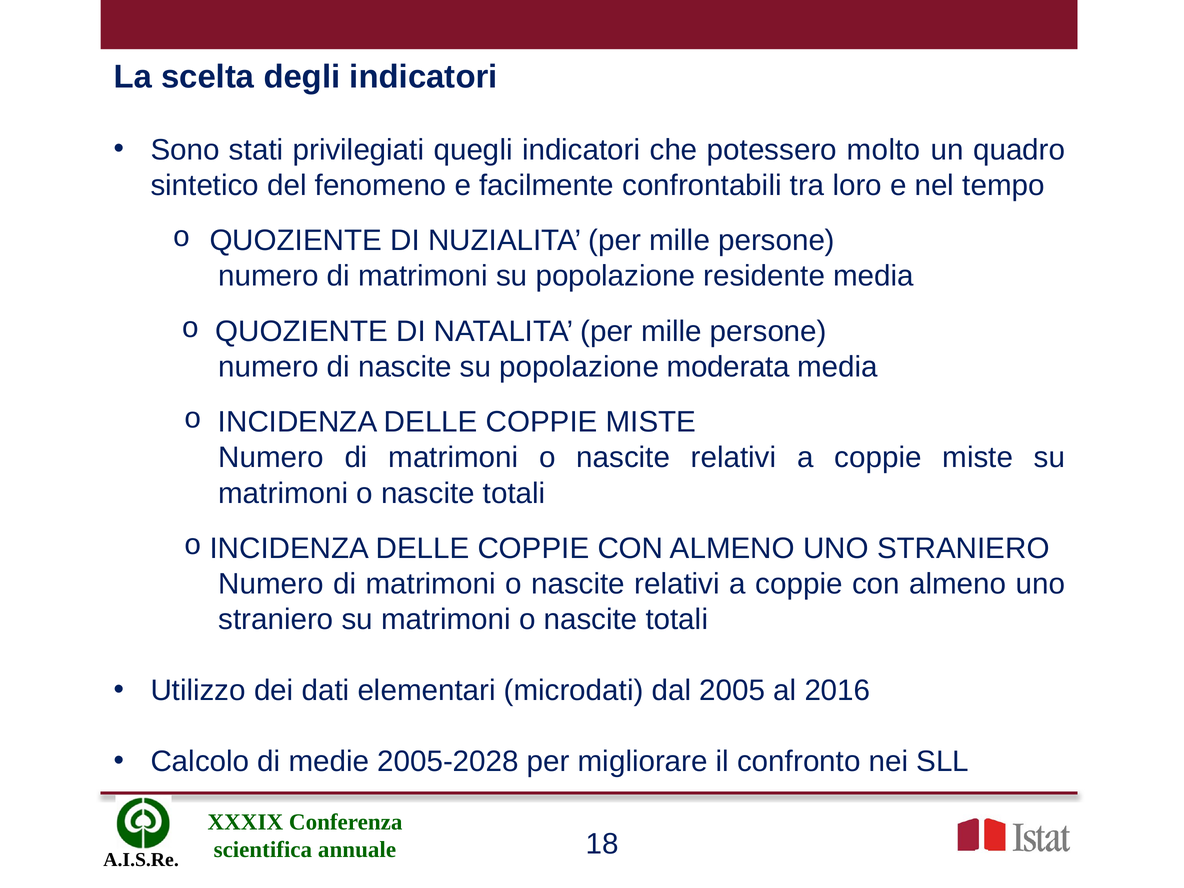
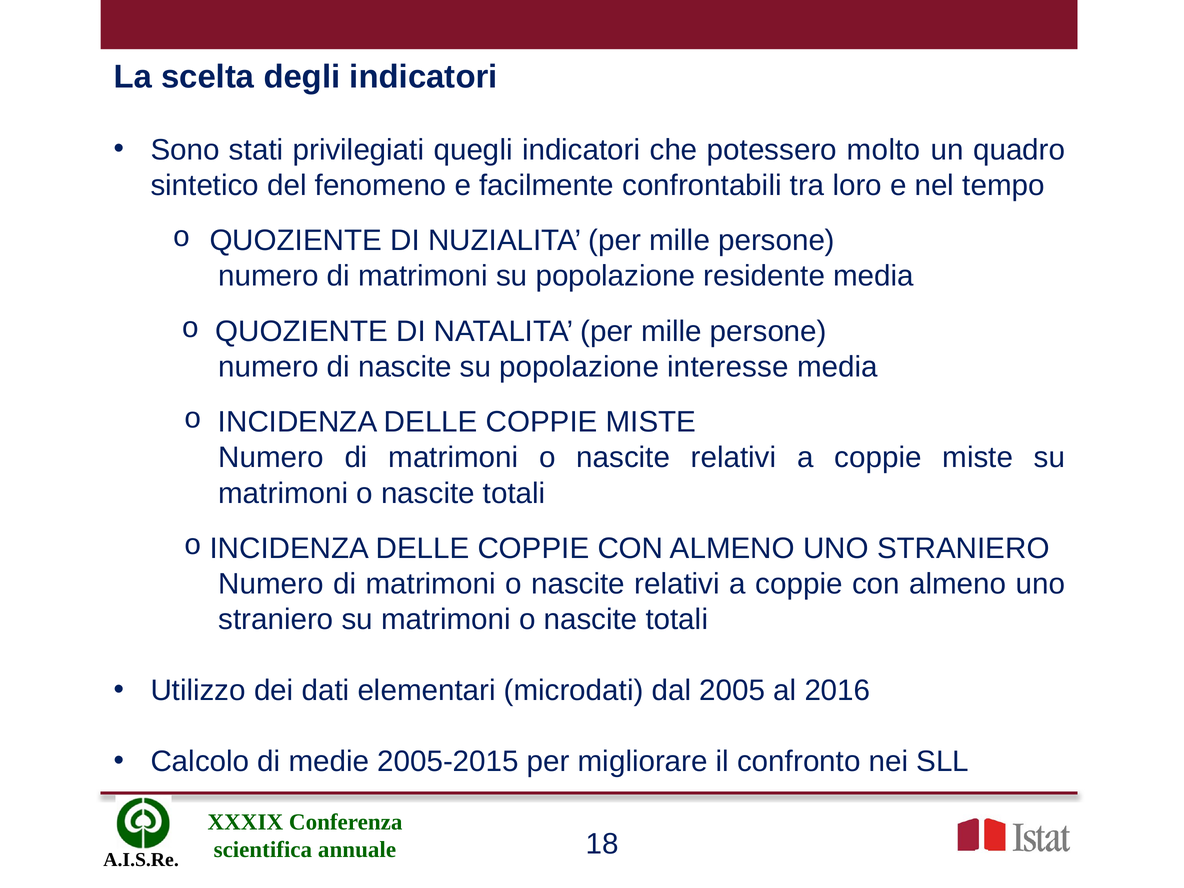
moderata: moderata -> interesse (728, 367)
2005-2028: 2005-2028 -> 2005-2015 (448, 762)
